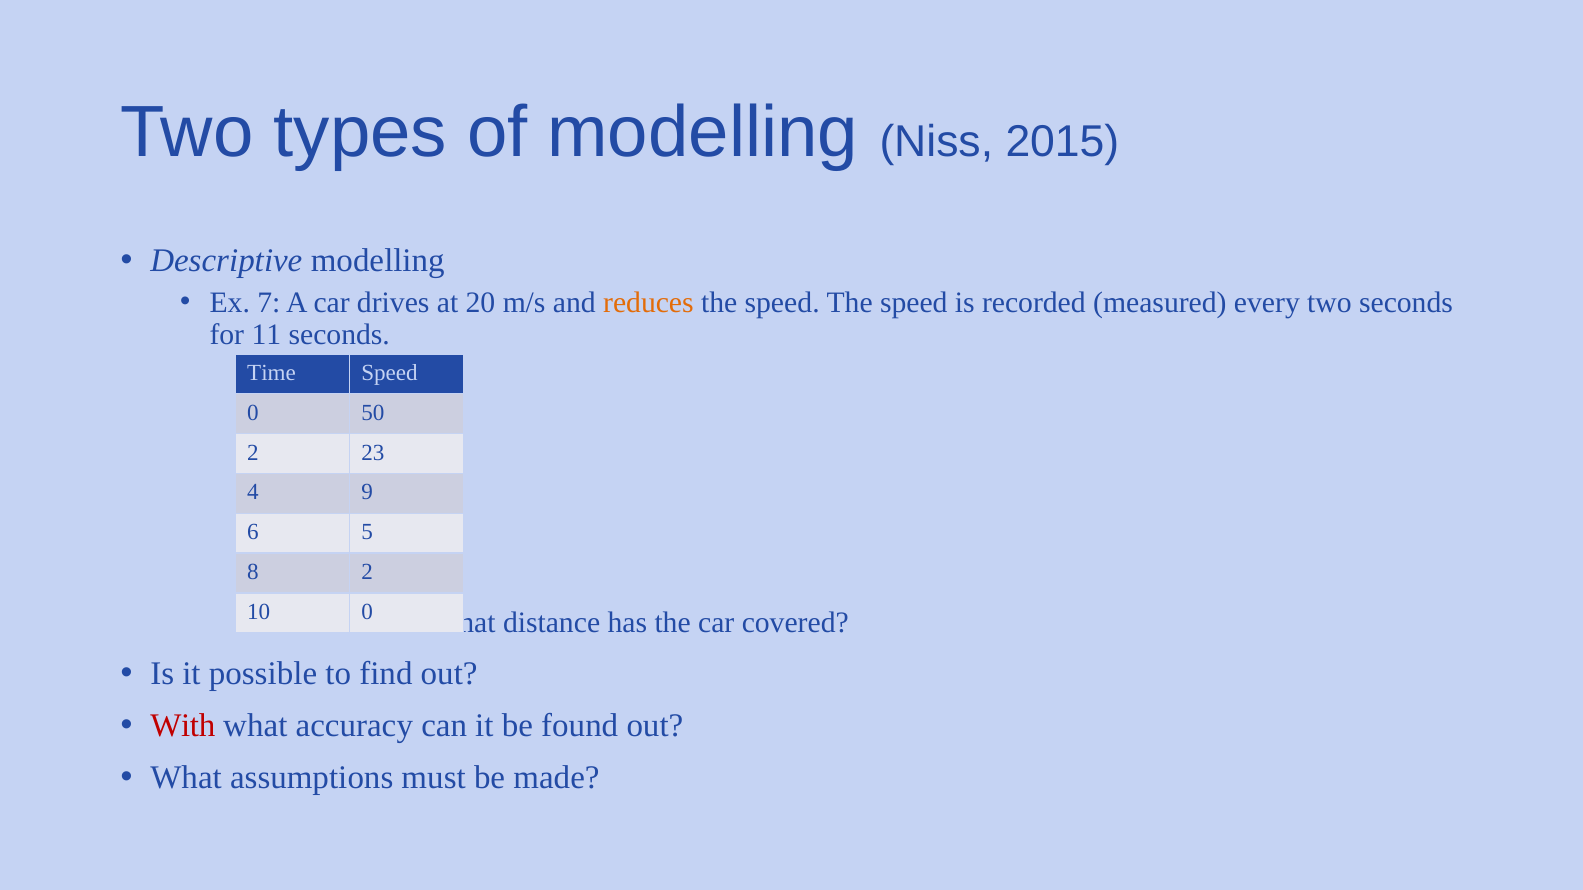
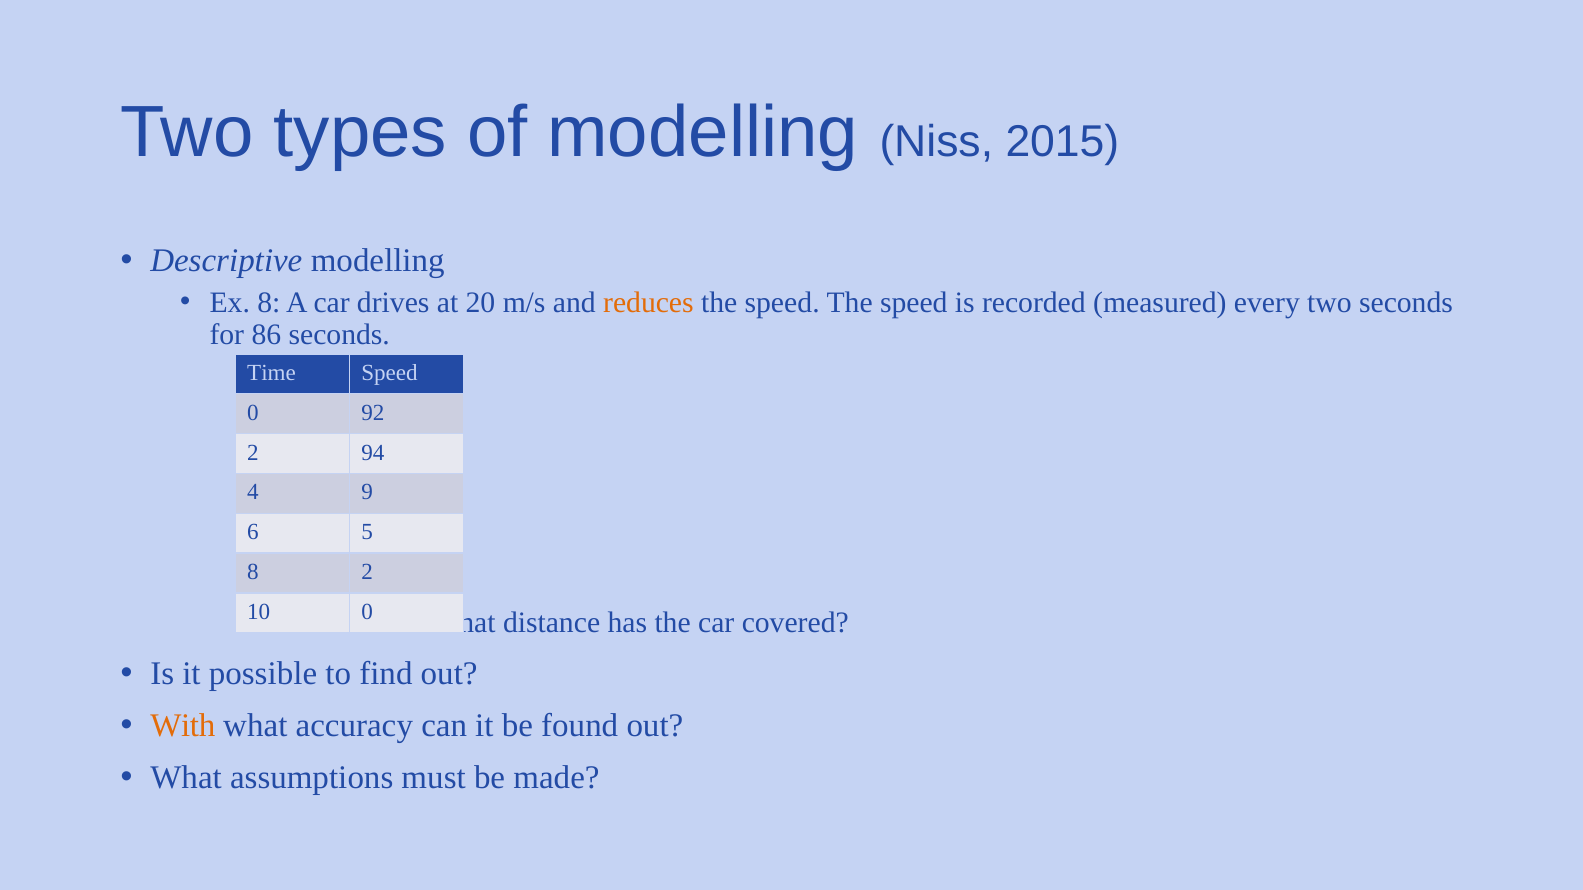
Ex 7: 7 -> 8 (269, 303)
11: 11 -> 86 (266, 335)
50: 50 -> 92 (373, 413)
23: 23 -> 94 (373, 453)
With colour: red -> orange (183, 726)
